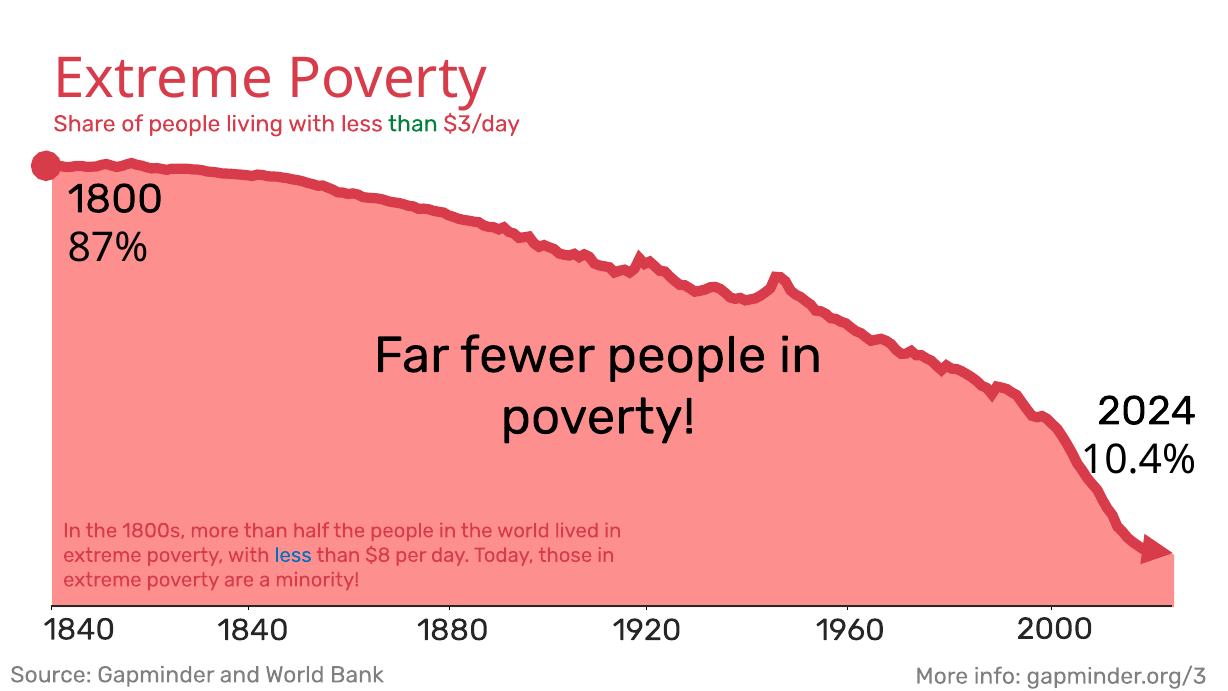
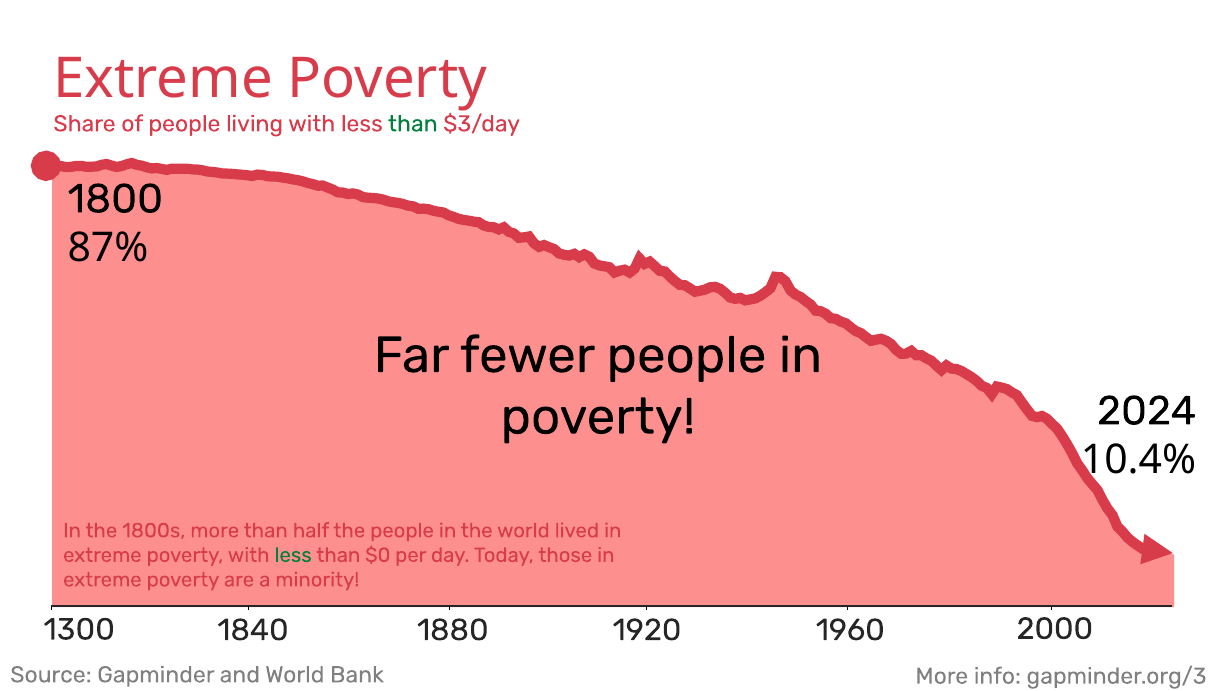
less colour: blue -> green (293, 555)
$8: $8 -> $0 (378, 555)
1840: 1840 -> 1300 (79, 629)
